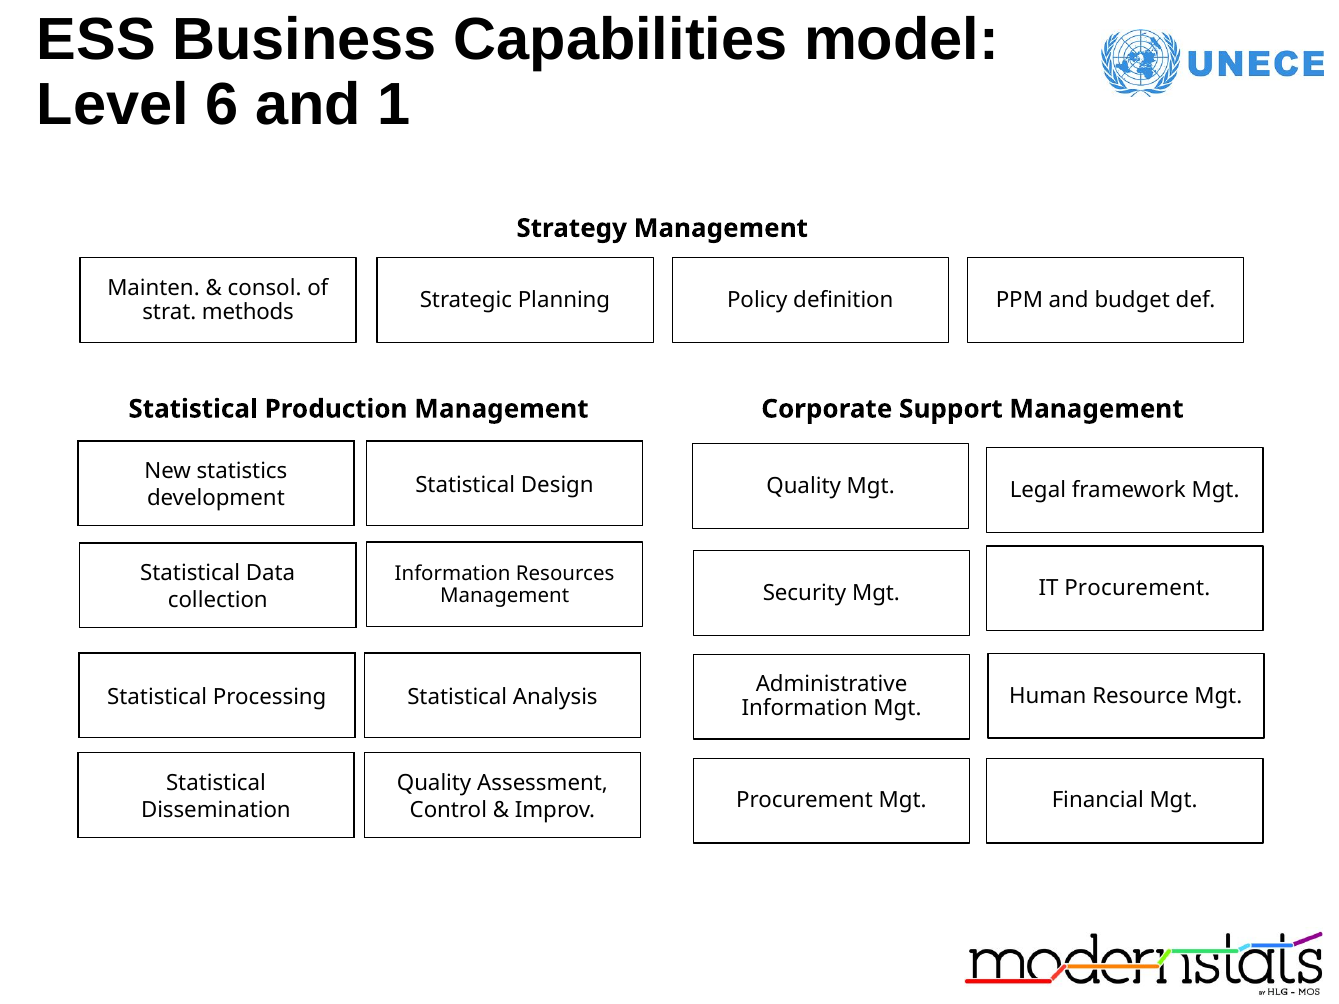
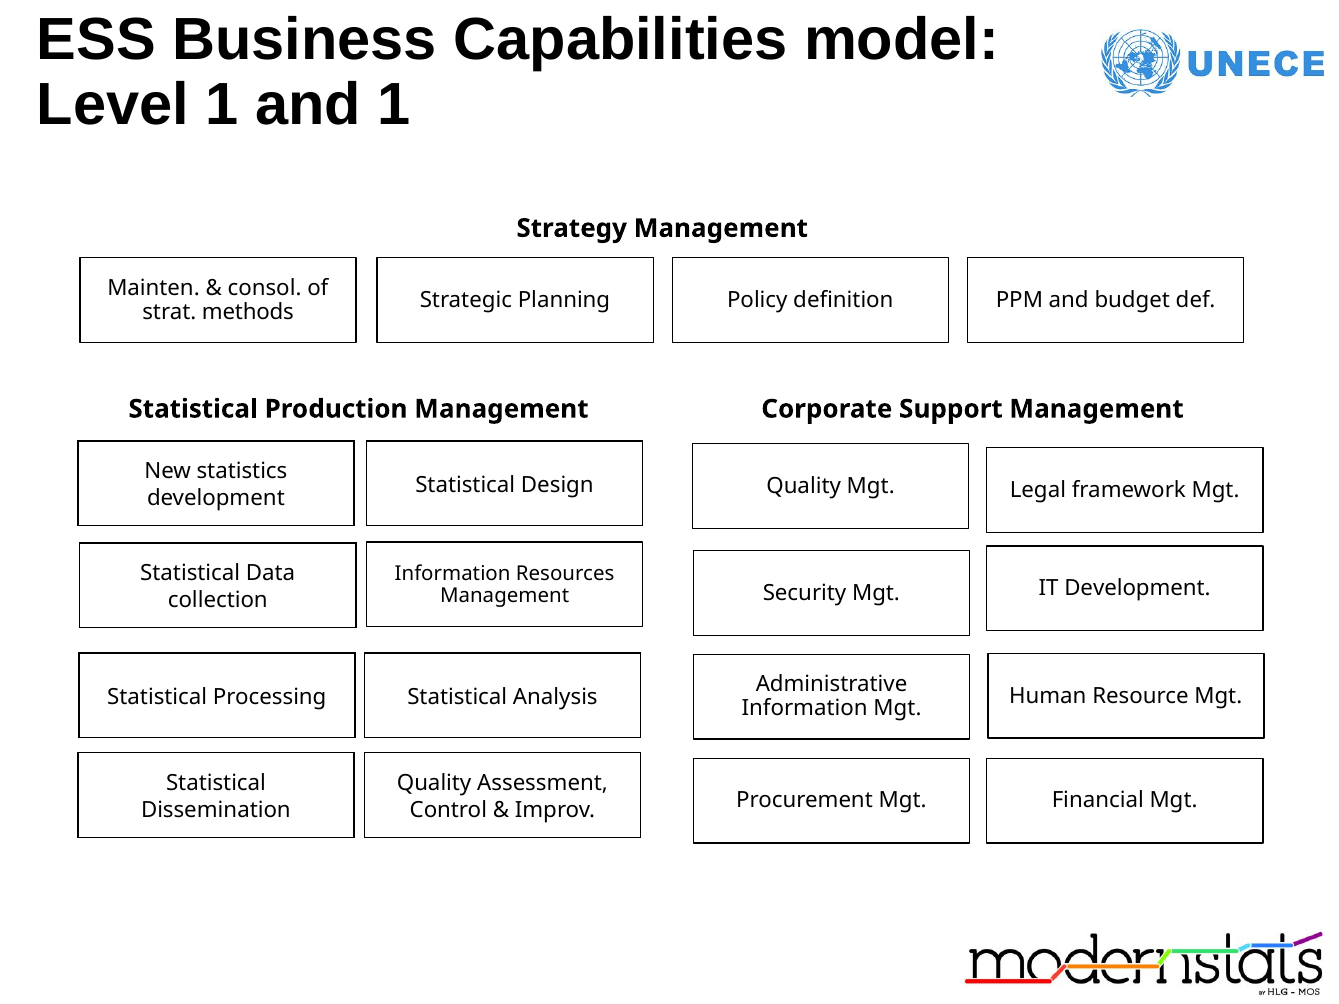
Level 6: 6 -> 1 (222, 105)
IT Procurement: Procurement -> Development (1137, 588)
